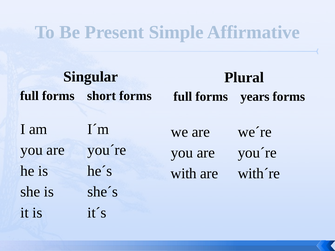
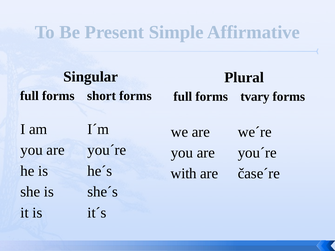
years: years -> tvary (255, 97)
with´re: with´re -> čase´re (259, 174)
